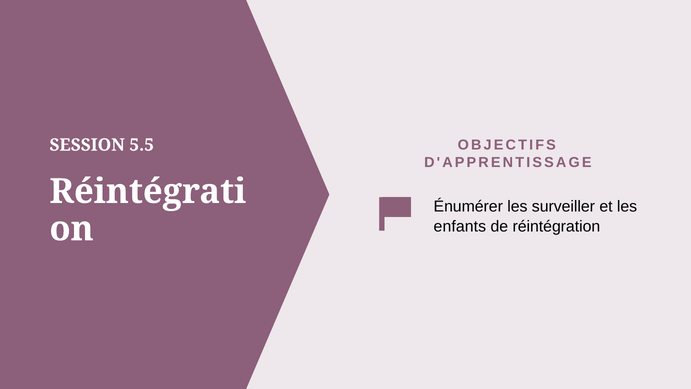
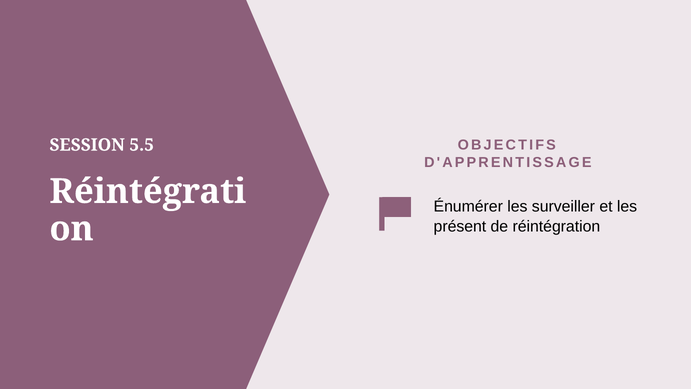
enfants: enfants -> présent (460, 226)
